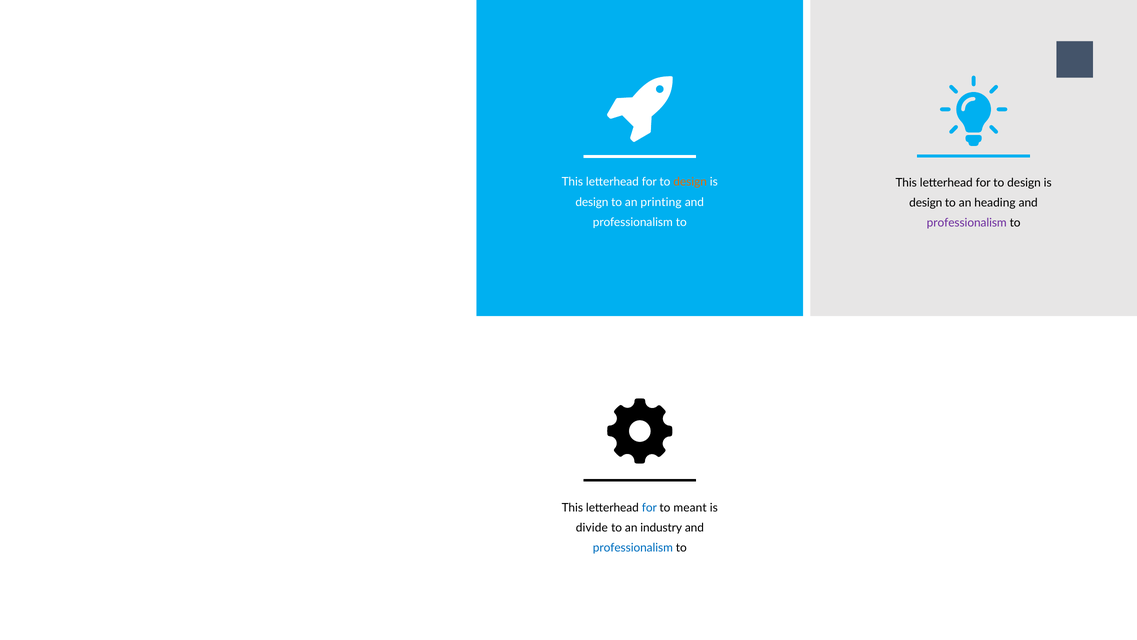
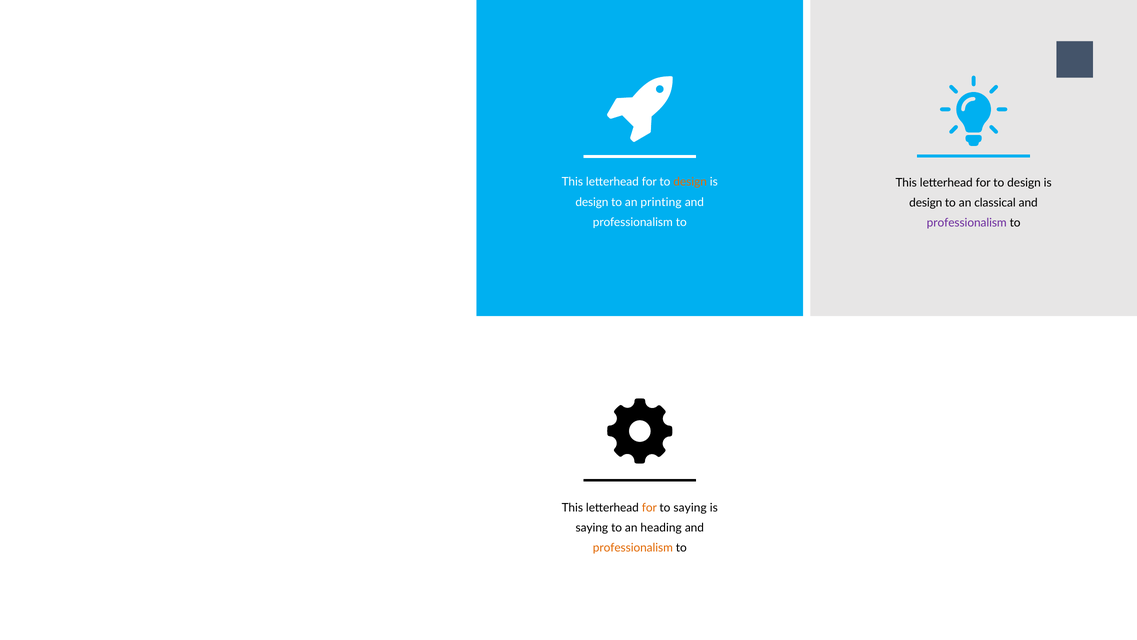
heading: heading -> classical (995, 203)
for colour: blue -> orange (649, 507)
to meant: meant -> saying (690, 507)
divide: divide -> saying (592, 527)
industry: industry -> heading (661, 527)
professionalism colour: blue -> orange (633, 548)
